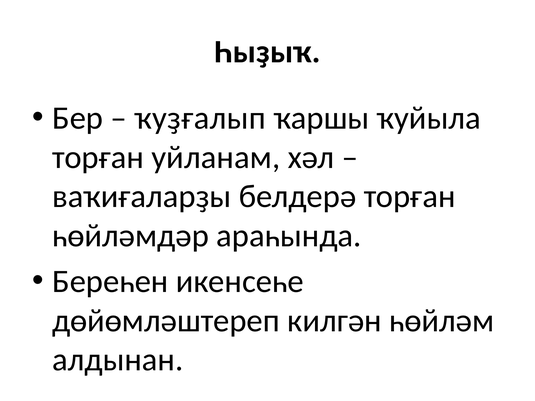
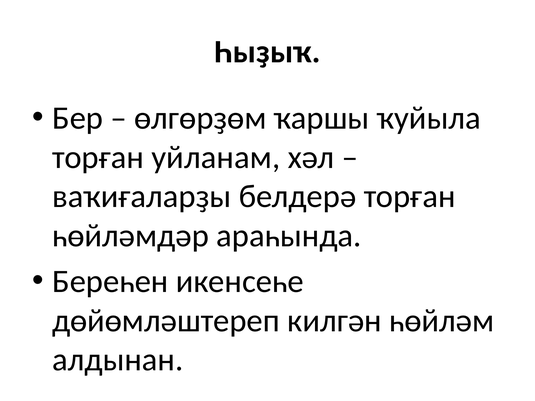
ҡуҙғалып: ҡуҙғалып -> өлгөрҙөм (200, 118)
